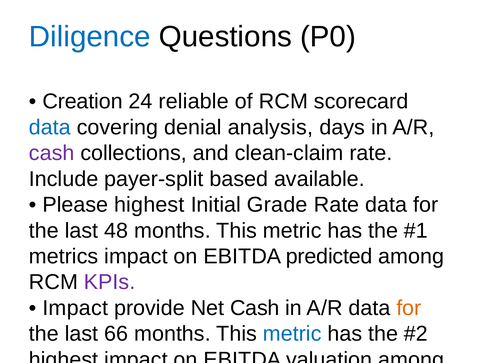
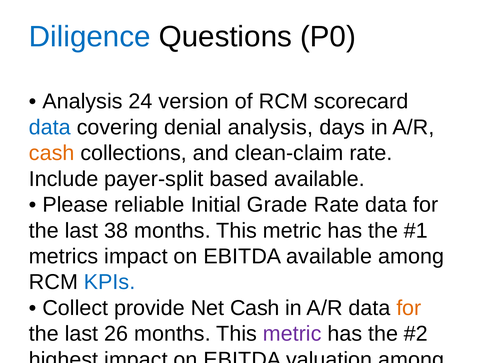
Creation: Creation -> Analysis (83, 101)
reliable: reliable -> version (194, 101)
cash colour: purple -> orange (52, 153)
Please highest: highest -> reliable (149, 205)
48: 48 -> 38 (116, 231)
EBITDA predicted: predicted -> available (329, 256)
KPIs colour: purple -> blue (110, 282)
Impact: Impact -> Collect (75, 308)
66: 66 -> 26 (116, 334)
metric colour: blue -> purple (292, 334)
